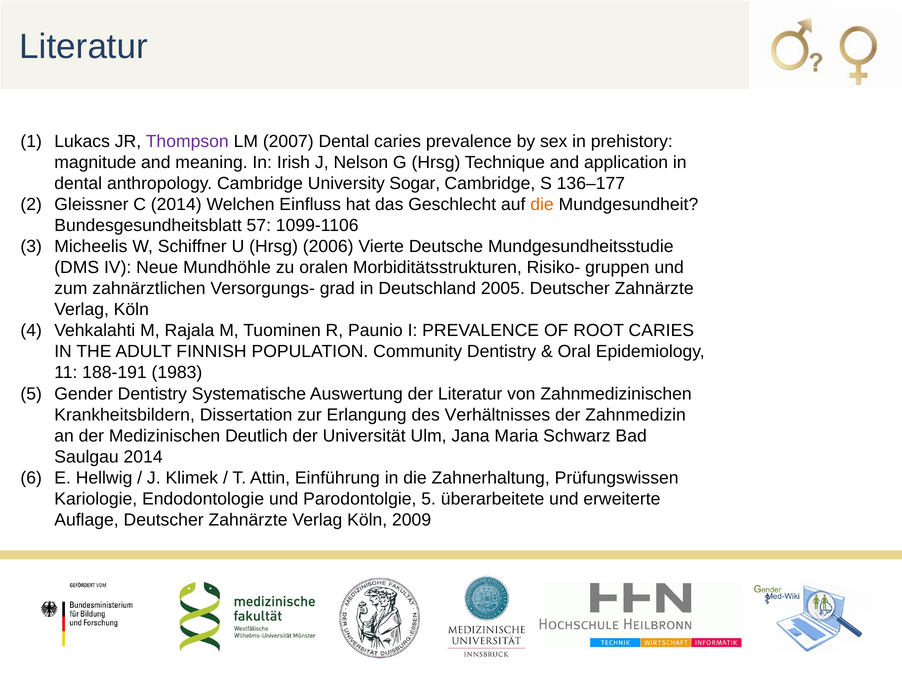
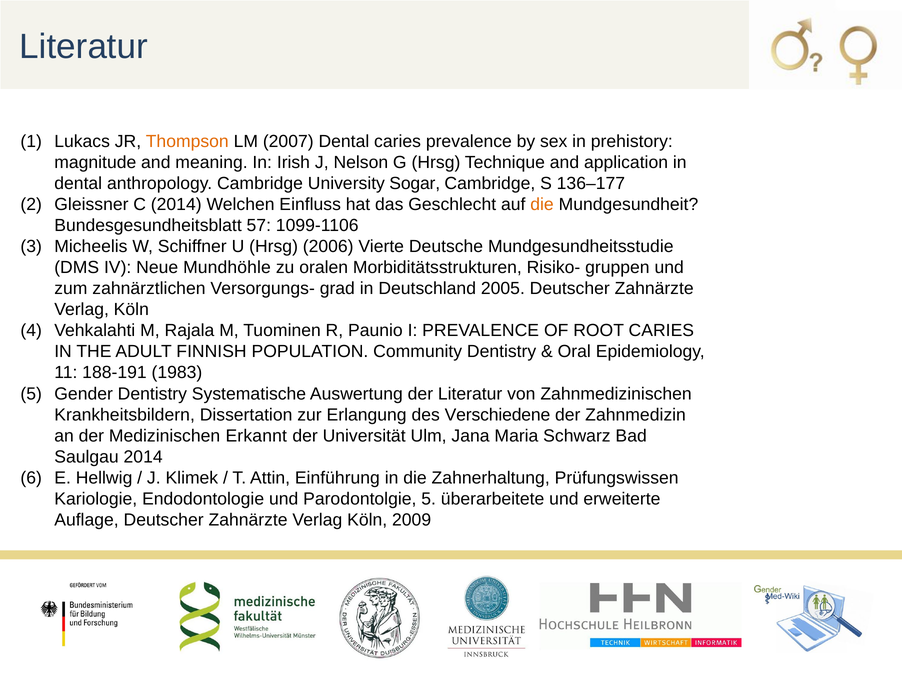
Thompson colour: purple -> orange (187, 141)
Verhältnisses: Verhältnisses -> Verschiedene (498, 415)
Deutlich: Deutlich -> Erkannt (256, 436)
